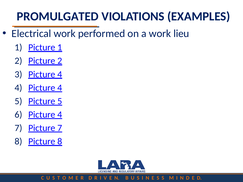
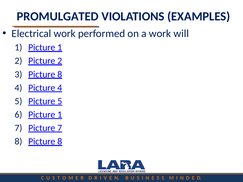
lieu: lieu -> will (181, 34)
3 Picture 4: 4 -> 8 (60, 74)
6 Picture 4: 4 -> 1 (60, 115)
